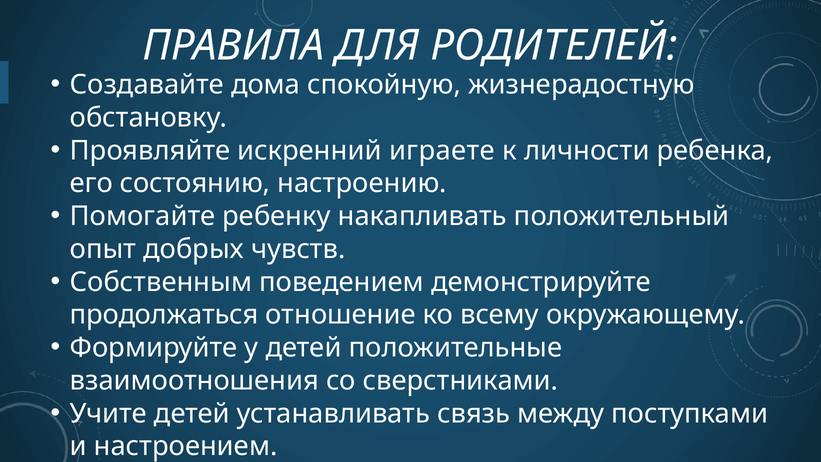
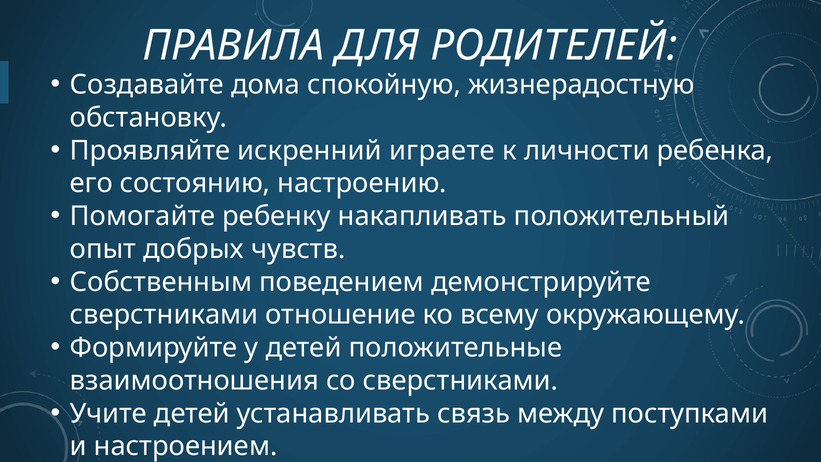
продолжаться: продолжаться -> сверстниками (164, 315)
